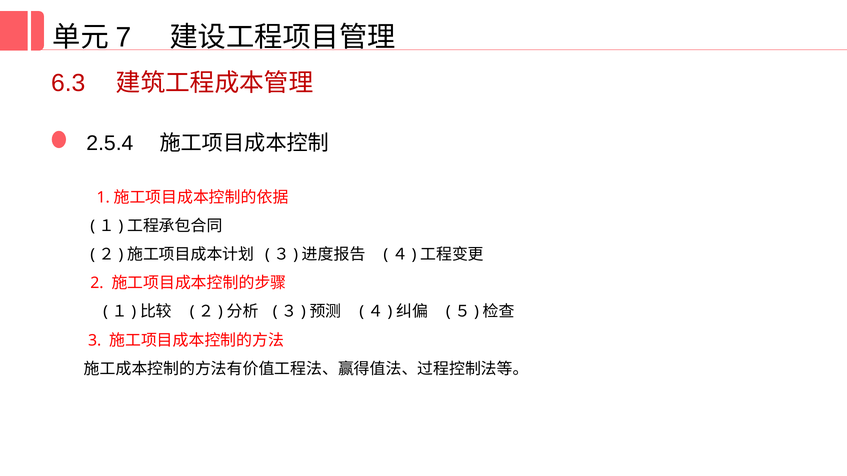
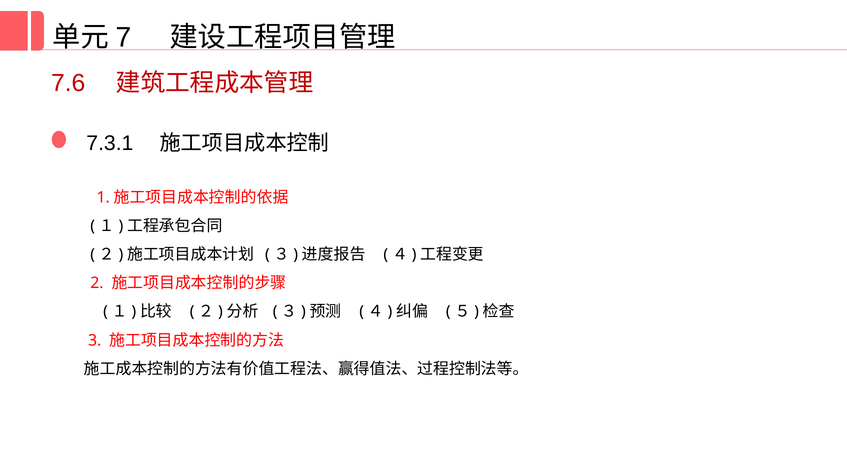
6.3: 6.3 -> 7.6 (68, 83)
2.5.4: 2.5.4 -> 7.3.1 (110, 143)
